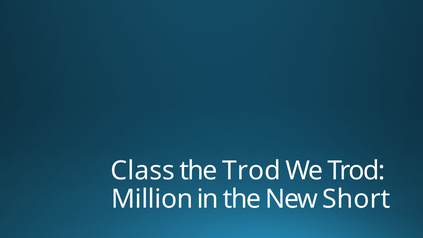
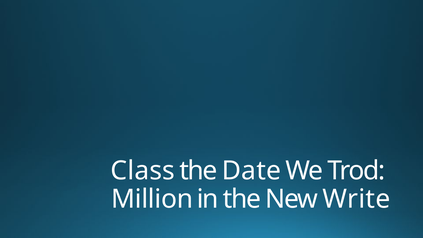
the Trod: Trod -> Date (251, 171)
Short: Short -> Write (356, 199)
